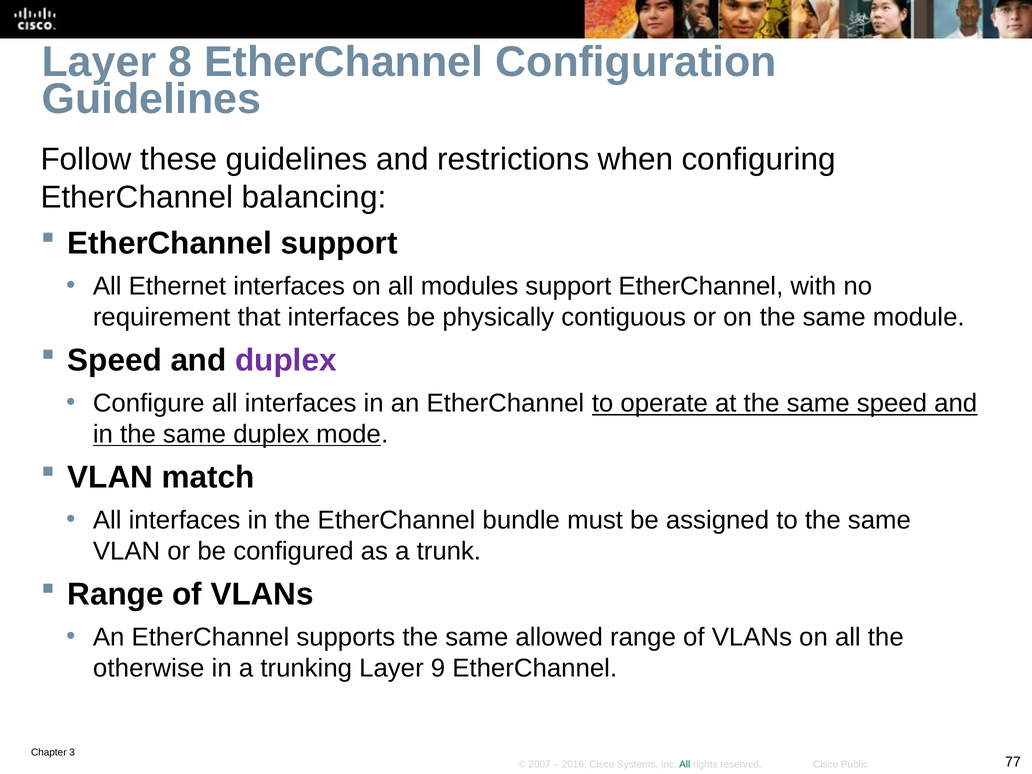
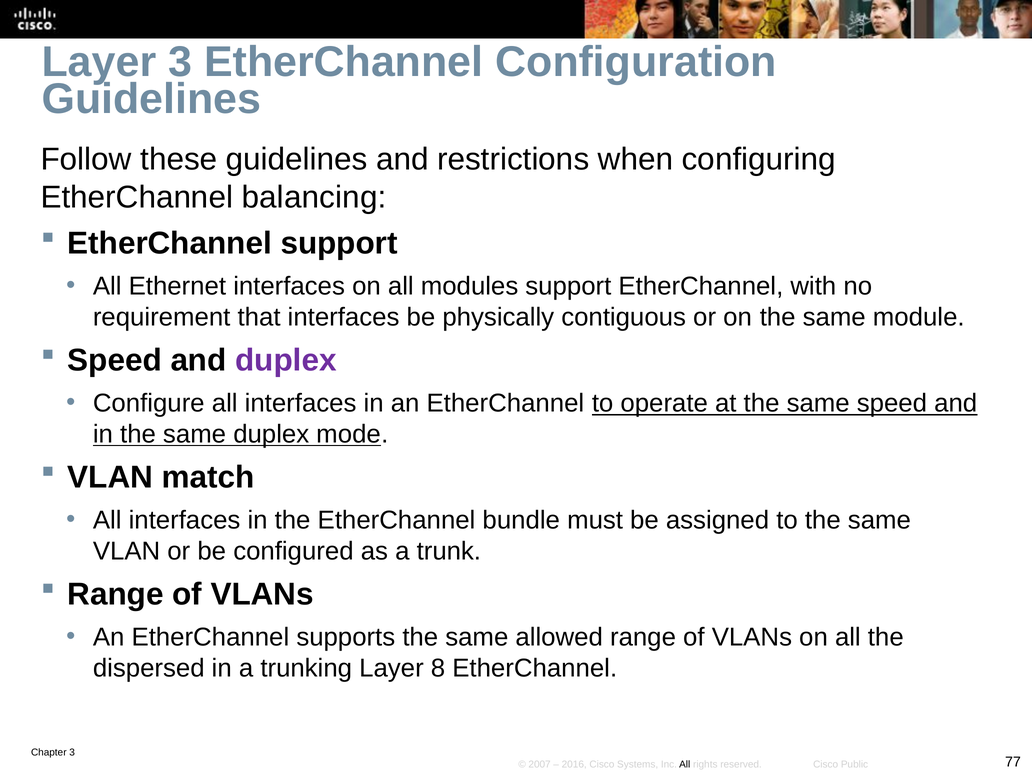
Layer 8: 8 -> 3 (180, 62)
otherwise: otherwise -> dispersed (149, 668)
9: 9 -> 8 (438, 668)
All colour: green -> black (685, 764)
